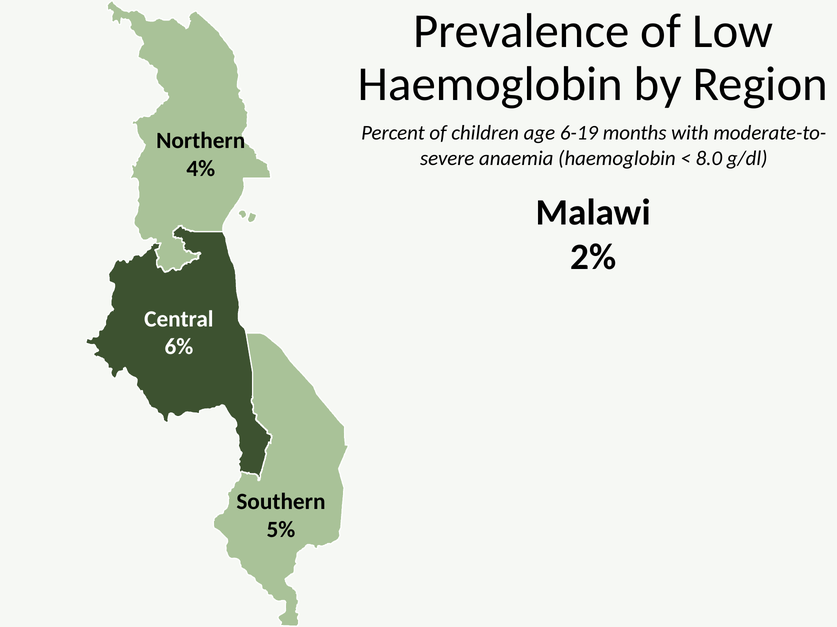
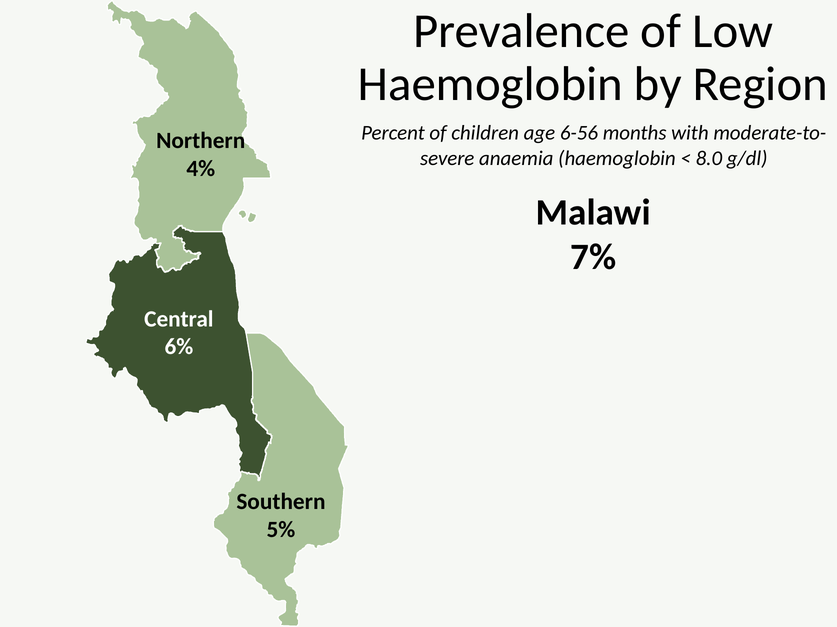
6-19: 6-19 -> 6-56 (579, 133)
2%: 2% -> 7% (593, 258)
